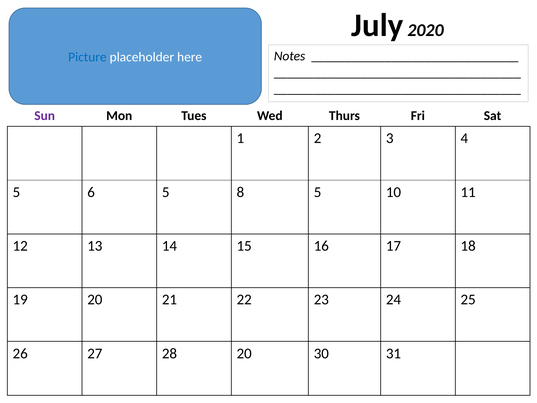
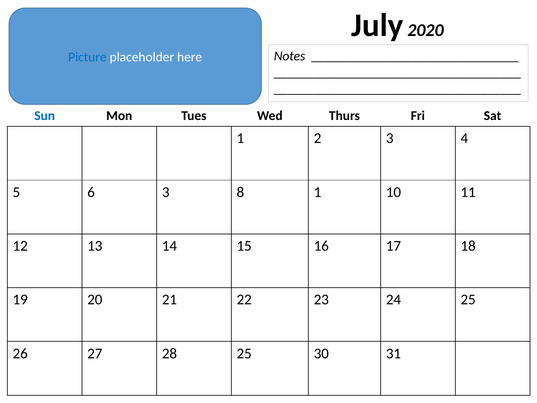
Sun colour: purple -> blue (45, 116)
6 5: 5 -> 3 (166, 192)
8 5: 5 -> 1 (318, 192)
28 20: 20 -> 25 (244, 353)
